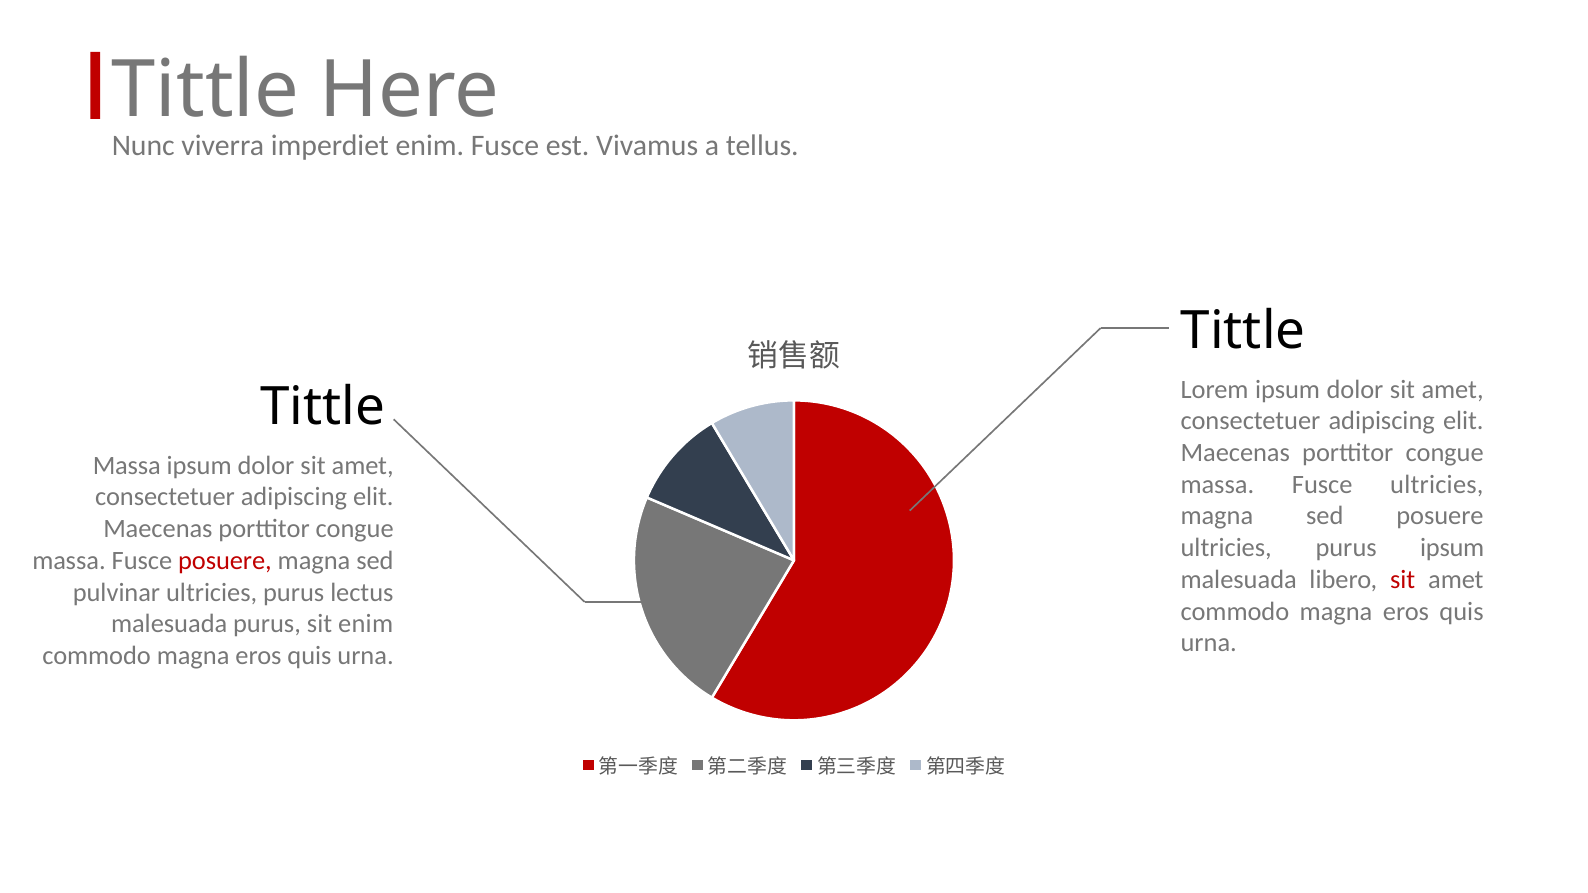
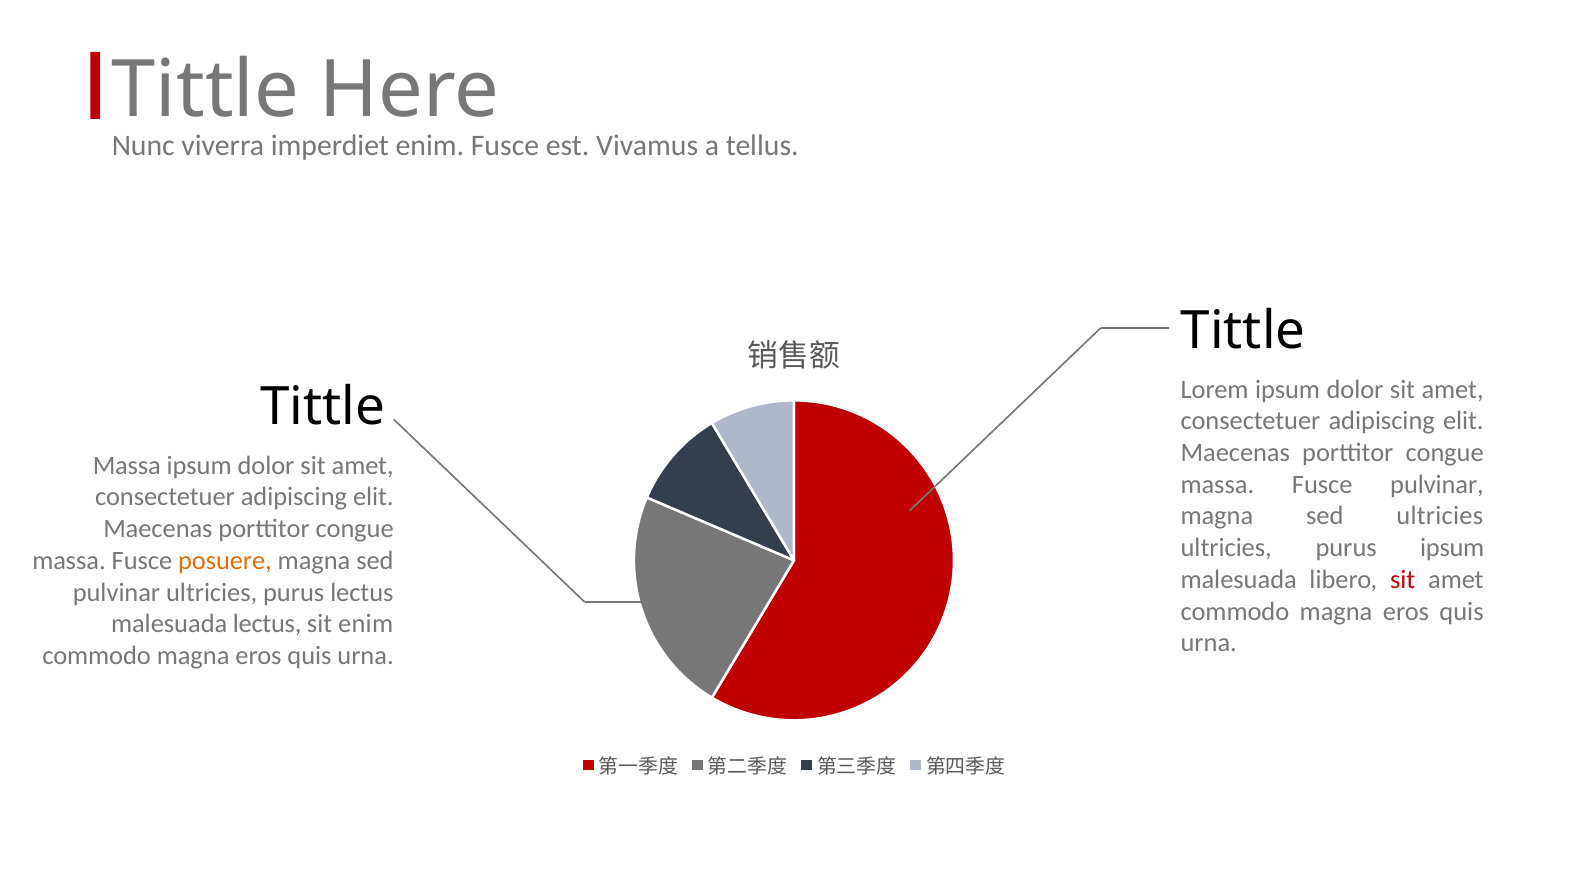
Fusce ultricies: ultricies -> pulvinar (1437, 485)
sed posuere: posuere -> ultricies (1440, 516)
posuere colour: red -> orange (225, 561)
malesuada purus: purus -> lectus (267, 624)
